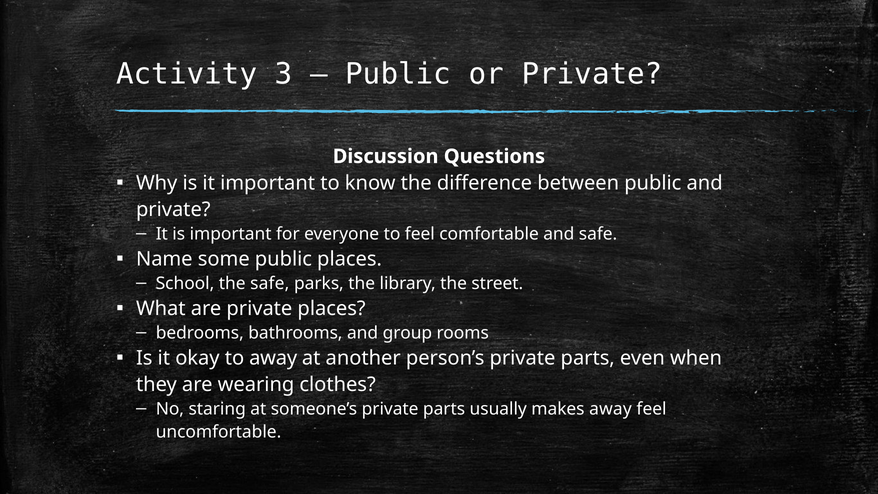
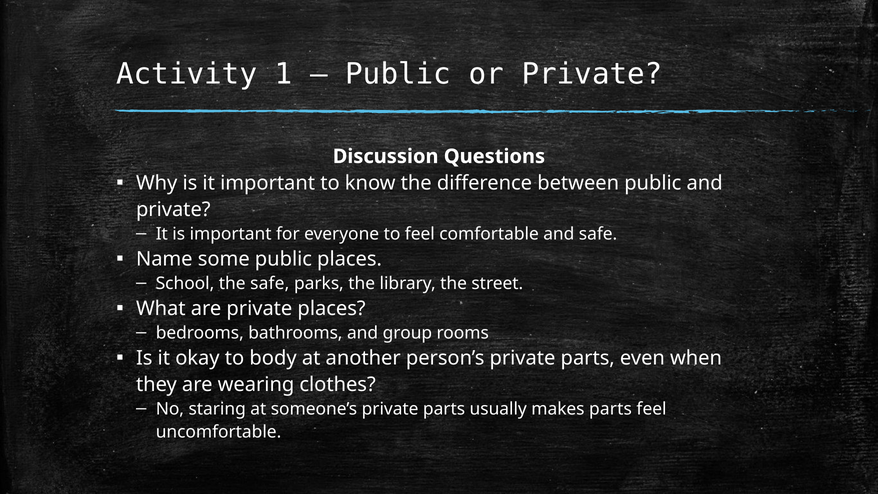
3: 3 -> 1 (284, 74)
to away: away -> body (273, 358)
makes away: away -> parts (611, 409)
